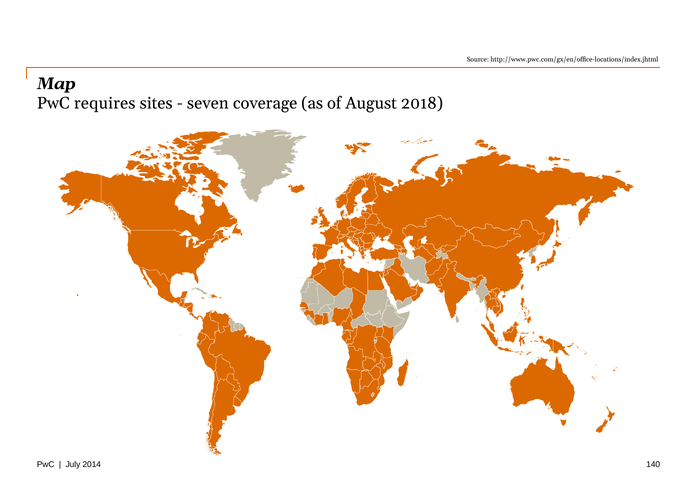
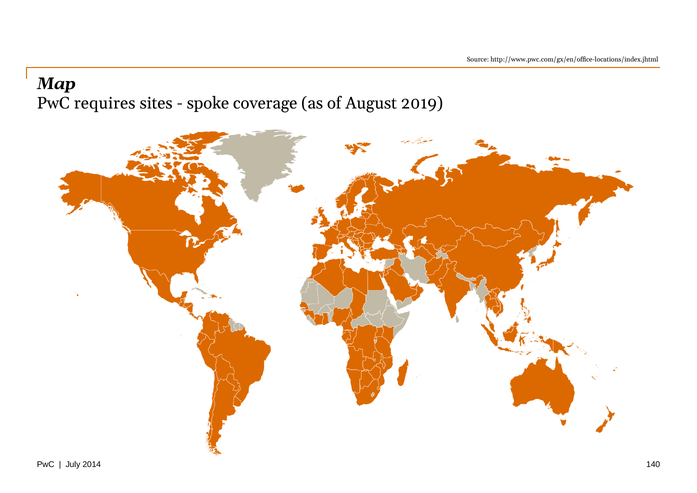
seven: seven -> spoke (208, 103)
2018: 2018 -> 2019 (422, 103)
